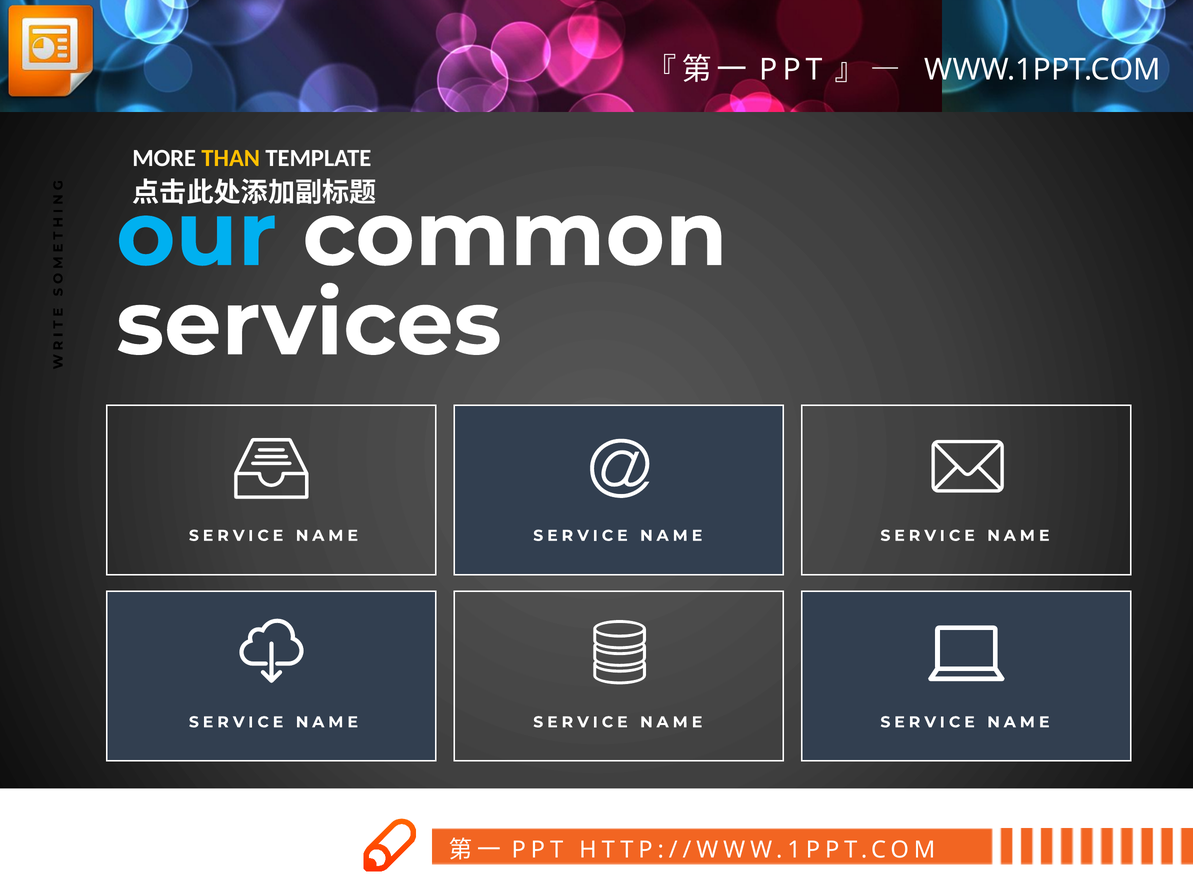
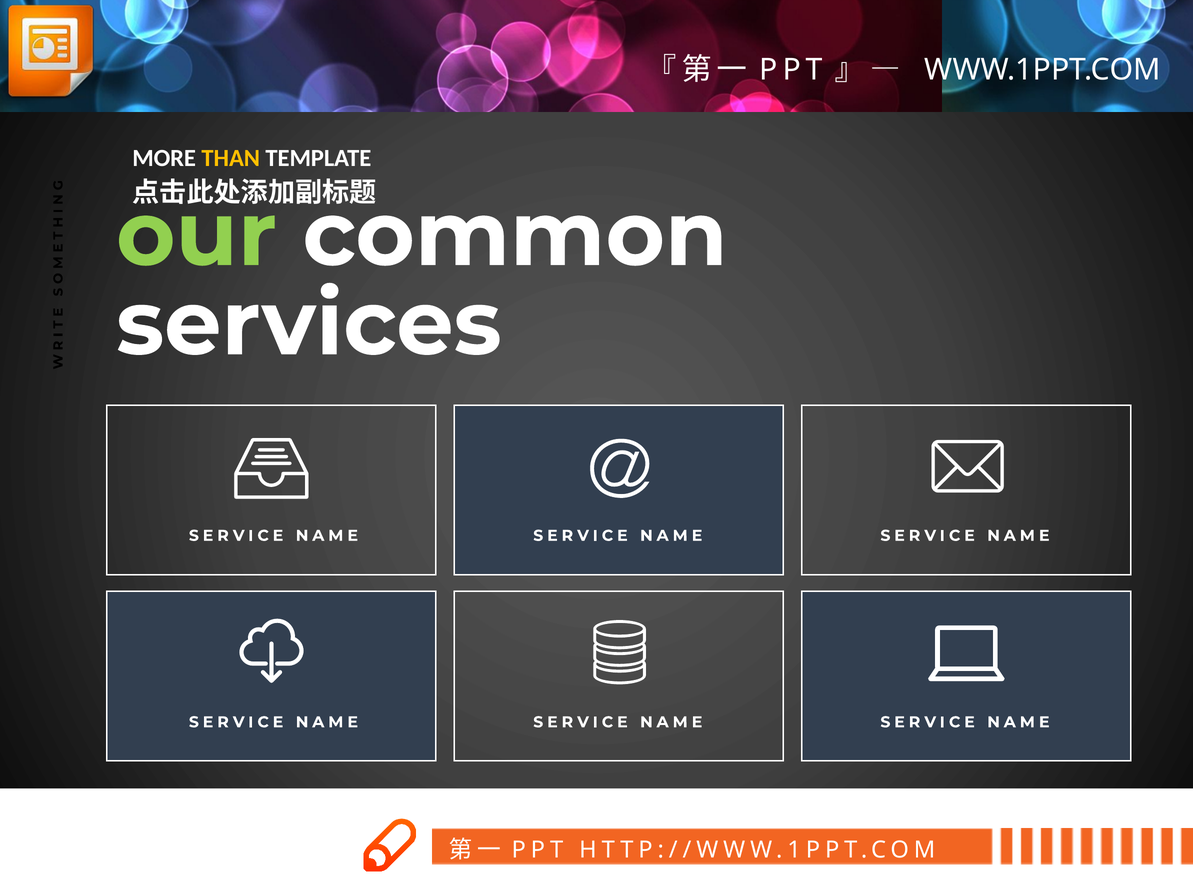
our colour: light blue -> light green (196, 235)
